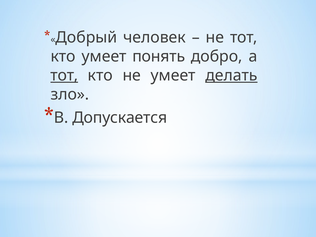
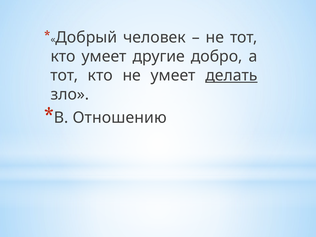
понять: понять -> другие (159, 56)
тот underline: present -> none (64, 75)
Допускается: Допускается -> Отношению (120, 118)
